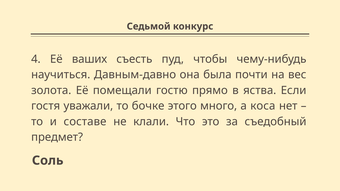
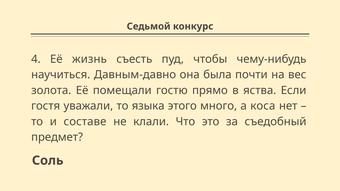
ваших: ваших -> жизнь (89, 59)
бочке: бочке -> языка (148, 106)
